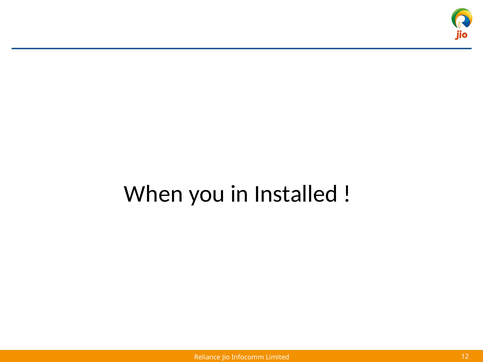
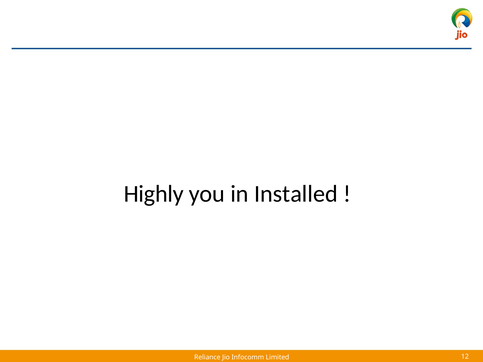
When: When -> Highly (154, 194)
